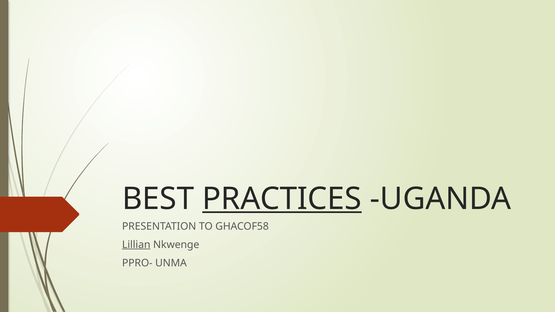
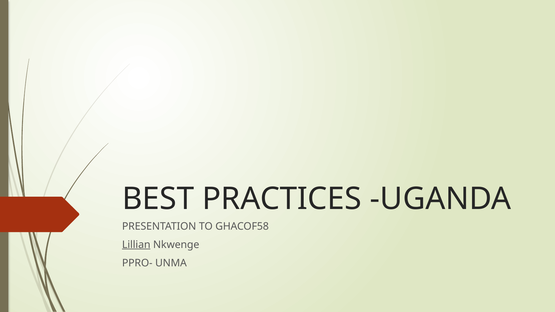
PRACTICES underline: present -> none (282, 199)
